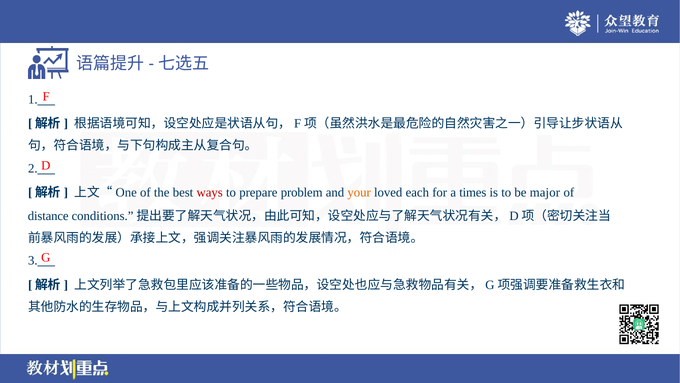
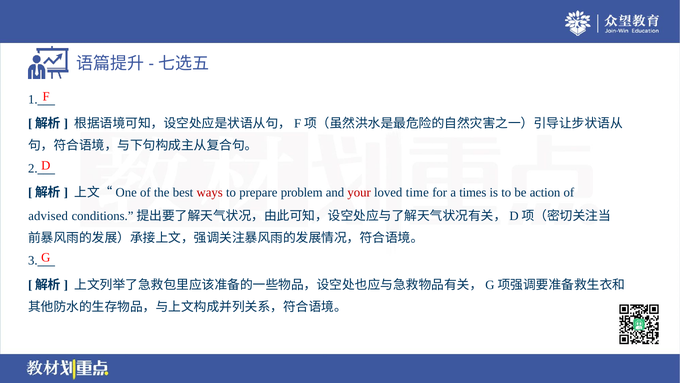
your colour: orange -> red (359, 192)
each: each -> time (417, 192)
major: major -> action (545, 192)
distance: distance -> advised (48, 216)
